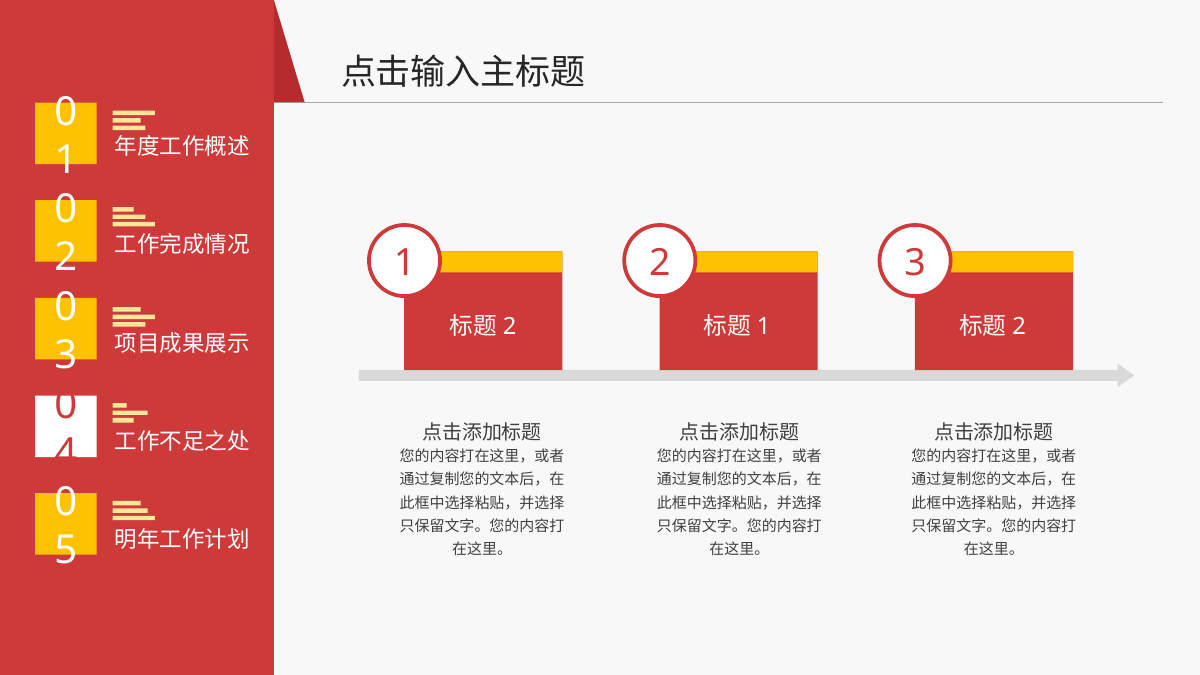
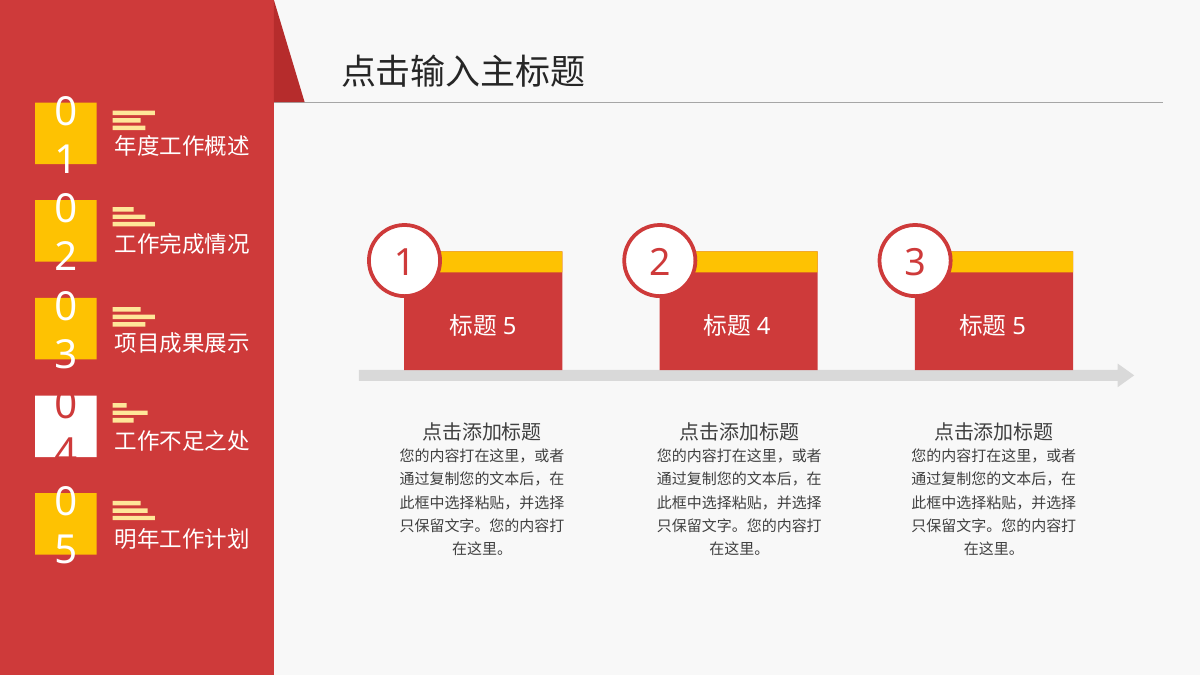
2: 2 -> 5 (510, 327)
1: 1 -> 4 (764, 327)
2: 2 -> 5 (1019, 327)
